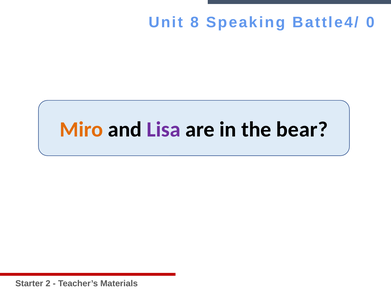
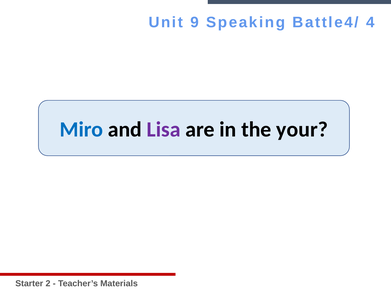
8: 8 -> 9 (195, 22)
0: 0 -> 4 (370, 22)
Miro colour: orange -> blue (81, 130)
bear: bear -> your (302, 130)
